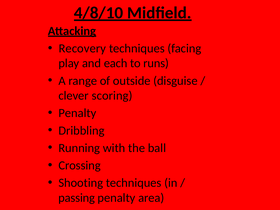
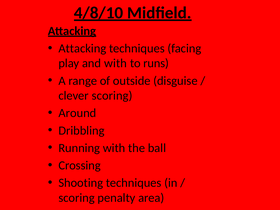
Recovery: Recovery -> Attacking (82, 48)
and each: each -> with (115, 63)
Penalty: Penalty -> Around (77, 113)
passing: passing -> scoring (77, 198)
